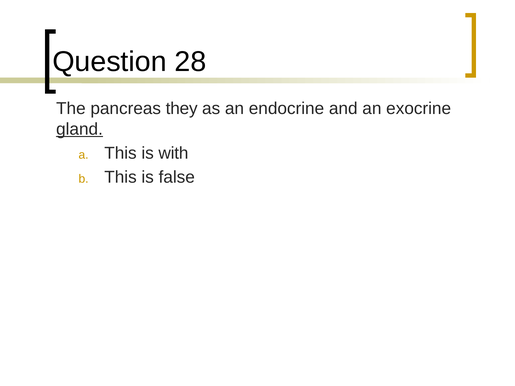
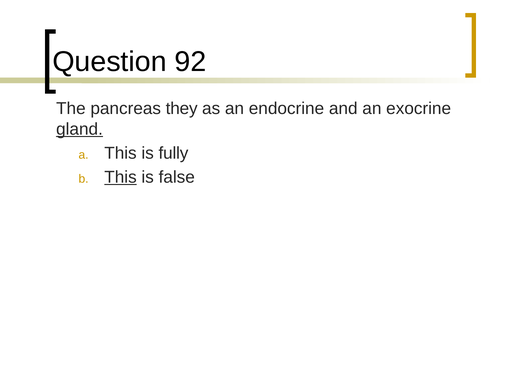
28: 28 -> 92 (191, 62)
with: with -> fully (173, 153)
This underline: none -> present (120, 177)
